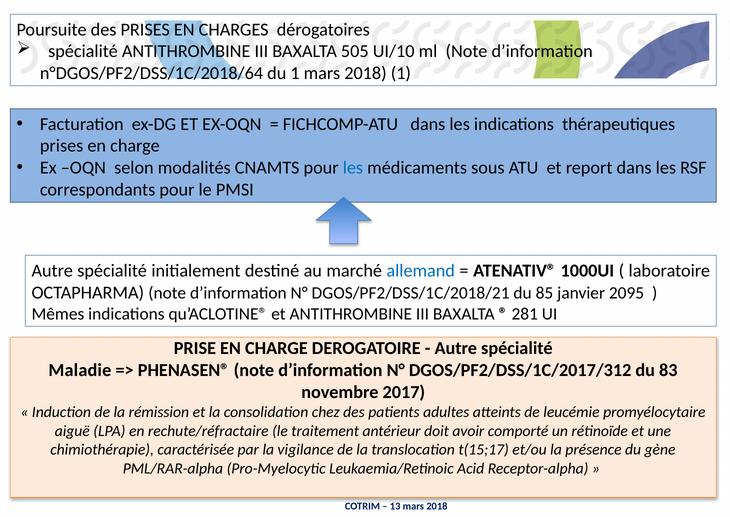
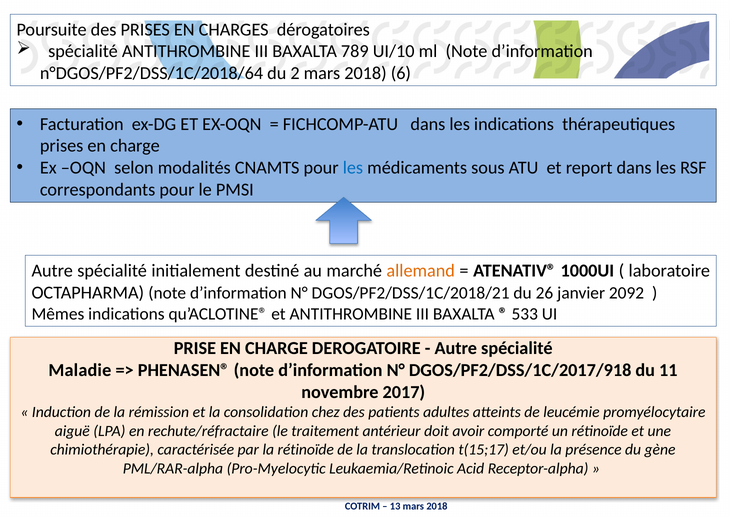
505: 505 -> 789 (355, 51)
du 1: 1 -> 2 (295, 73)
2018 1: 1 -> 6 (401, 73)
allemand colour: blue -> orange (421, 271)
85: 85 -> 26 (544, 293)
2095: 2095 -> 2092 (627, 293)
281: 281 -> 533 (525, 314)
DGOS/PF2/DSS/1C/2017/312: DGOS/PF2/DSS/1C/2017/312 -> DGOS/PF2/DSS/1C/2017/918 (520, 370)
83: 83 -> 11 (668, 370)
la vigilance: vigilance -> rétinoïde (306, 449)
